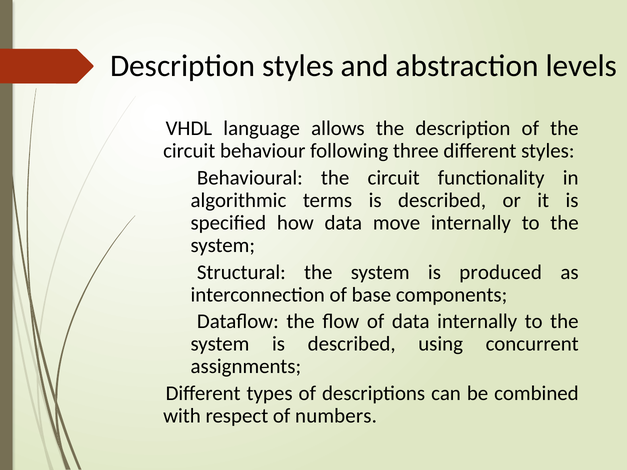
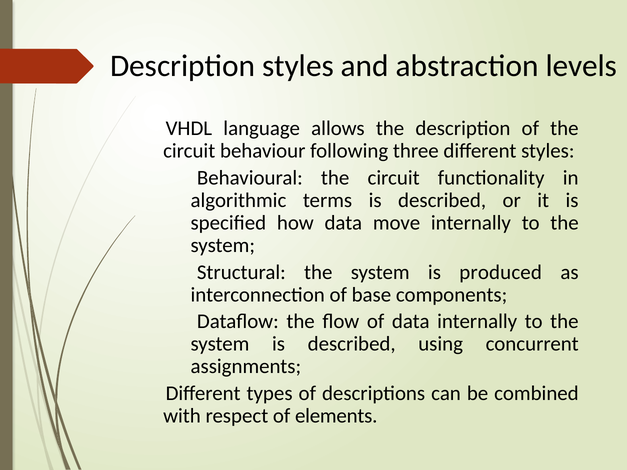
numbers: numbers -> elements (336, 416)
